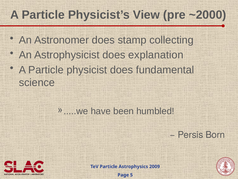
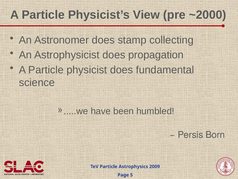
explanation: explanation -> propagation (156, 55)
